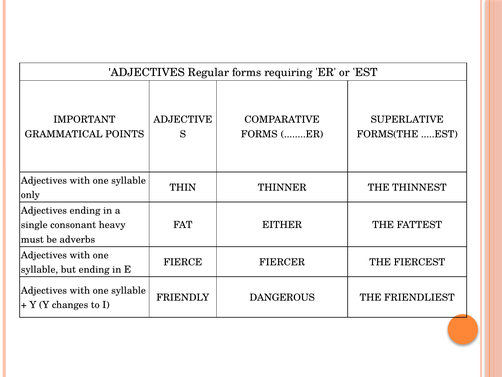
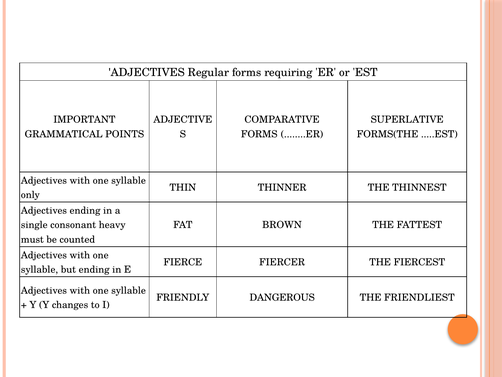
EITHER: EITHER -> BROWN (282, 225)
adverbs: adverbs -> counted (77, 239)
